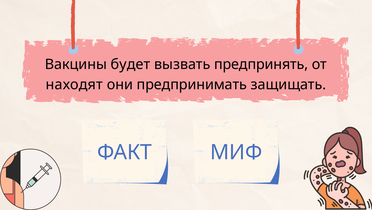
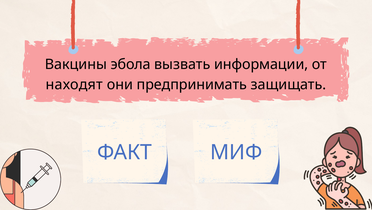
будет: будет -> эбола (131, 64)
предпринять: предпринять -> информации (261, 64)
